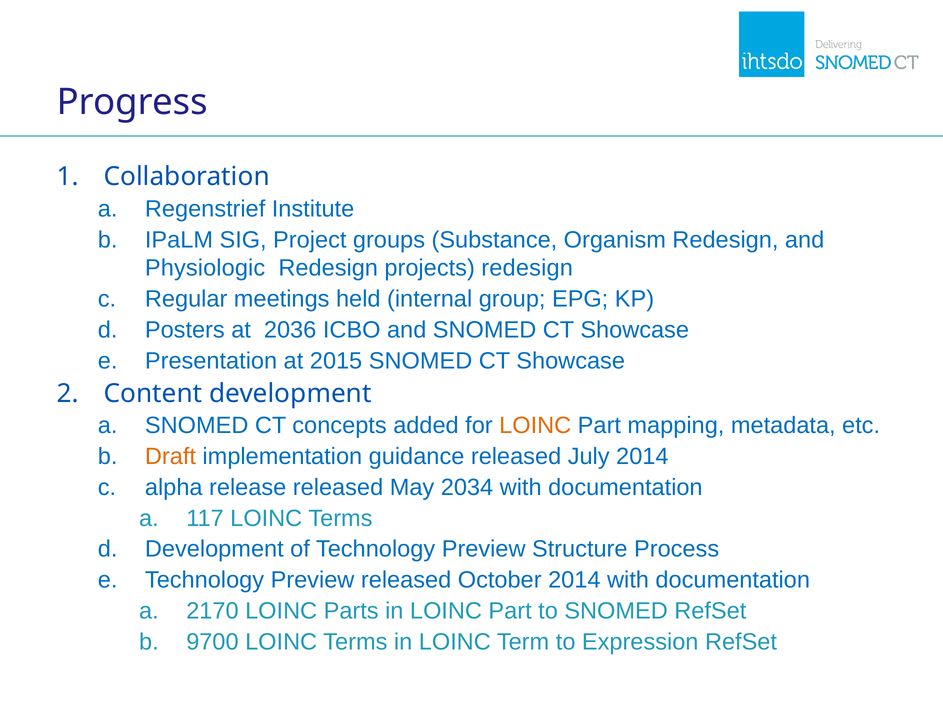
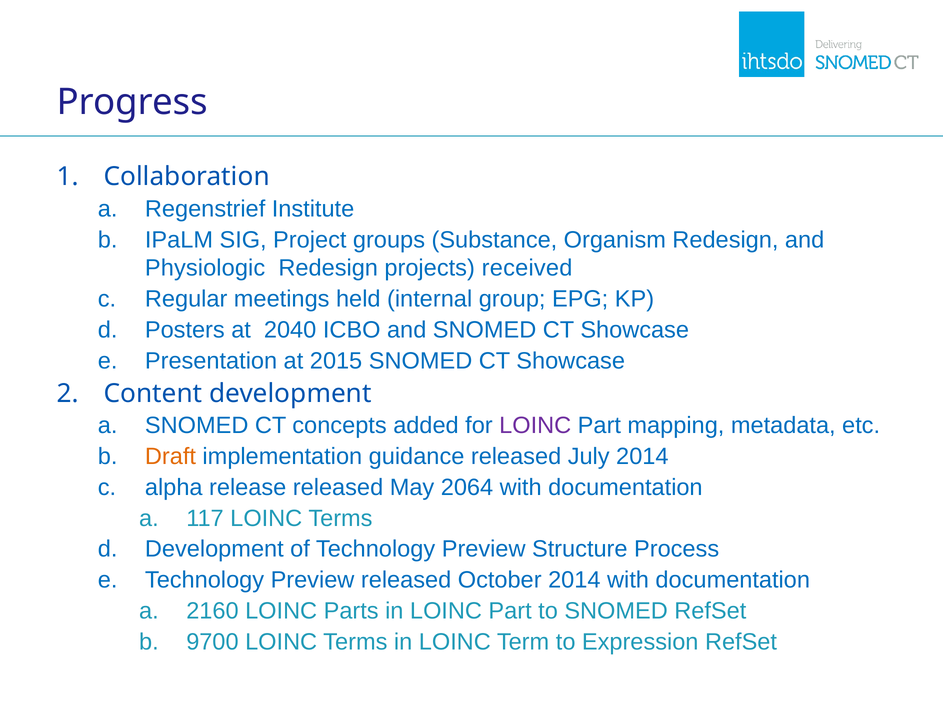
projects redesign: redesign -> received (527, 268)
2036: 2036 -> 2040 (290, 330)
LOINC colour: orange -> purple (535, 426)
2034: 2034 -> 2064 (467, 488)
2170: 2170 -> 2160 (212, 611)
